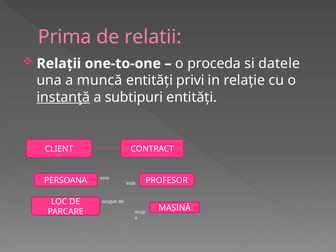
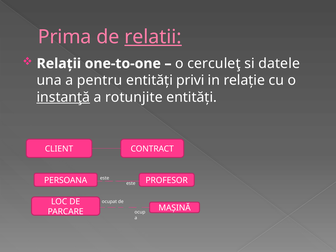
relatii underline: none -> present (153, 37)
proceda: proceda -> cerculeţ (214, 64)
muncă: muncă -> pentru (100, 80)
subtipuri: subtipuri -> rotunjite (134, 97)
